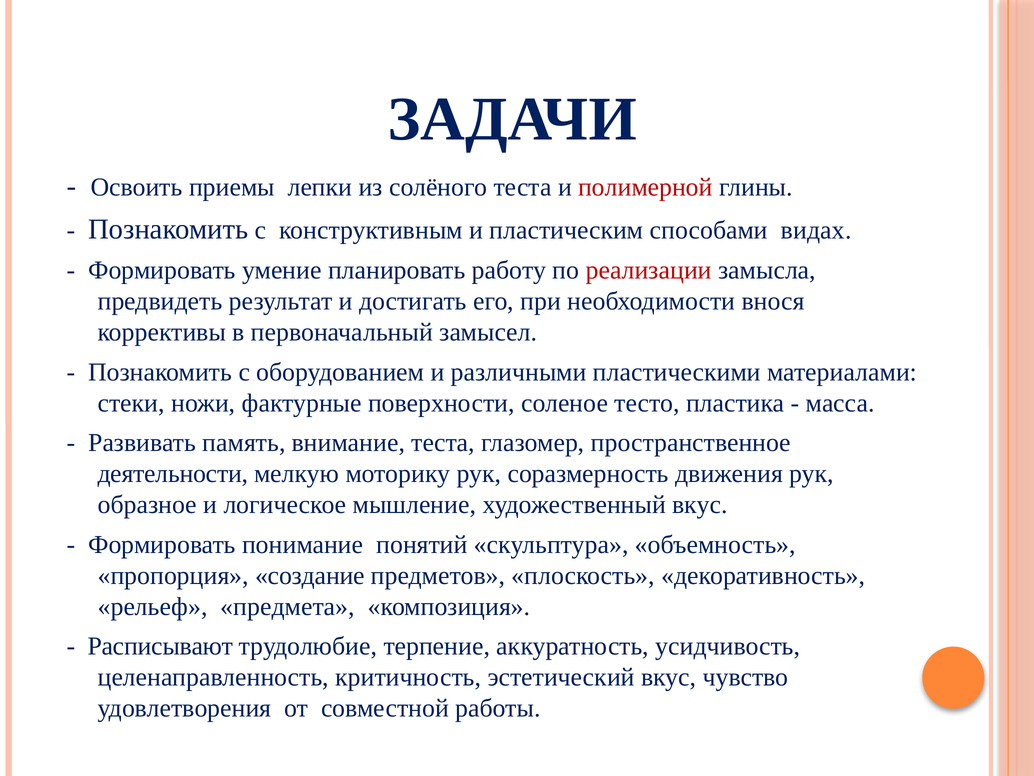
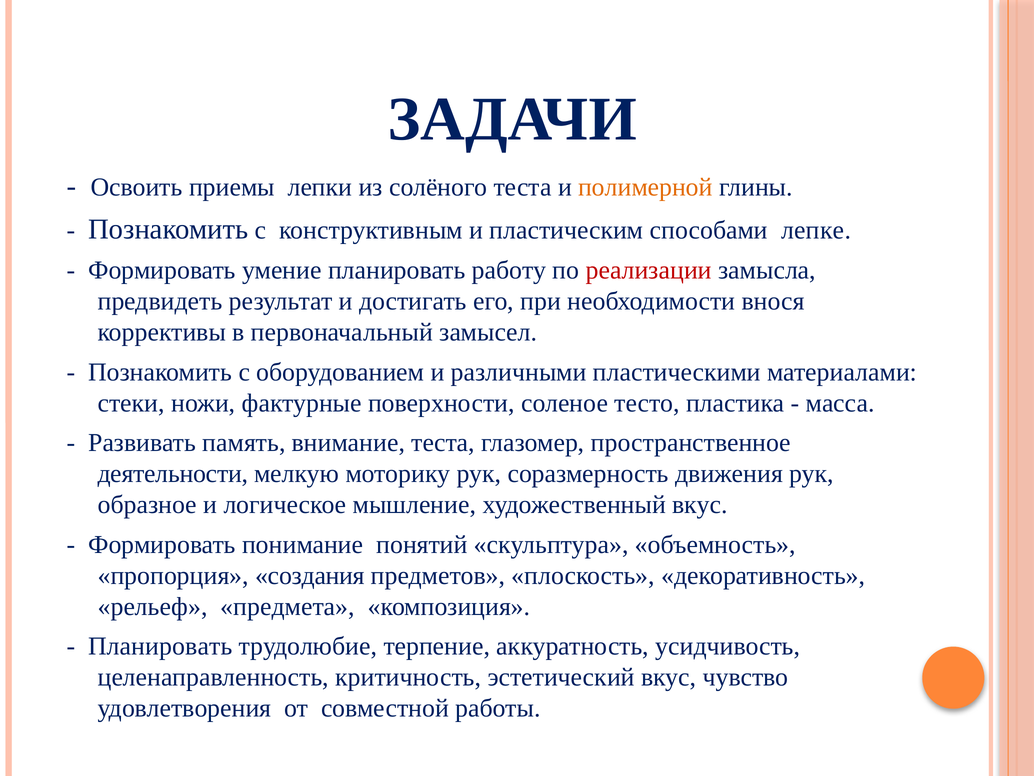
полимерной colour: red -> orange (645, 187)
видах: видах -> лепке (816, 230)
создание: создание -> создания (310, 575)
Расписывают: Расписывают -> Планировать (160, 646)
